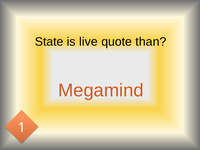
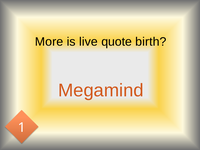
State: State -> More (49, 42)
than: than -> birth (151, 42)
